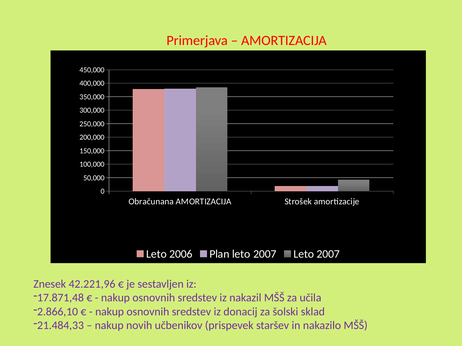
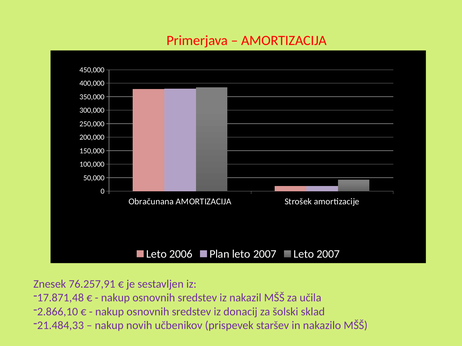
42.221,96: 42.221,96 -> 76.257,91 (92, 284)
